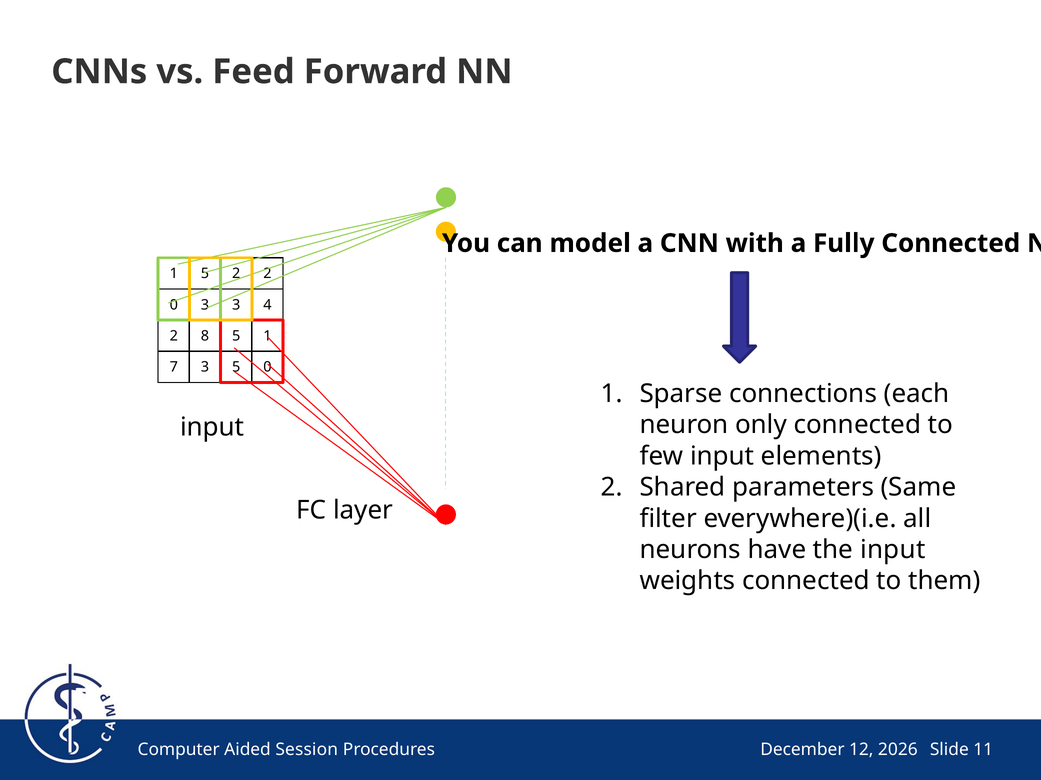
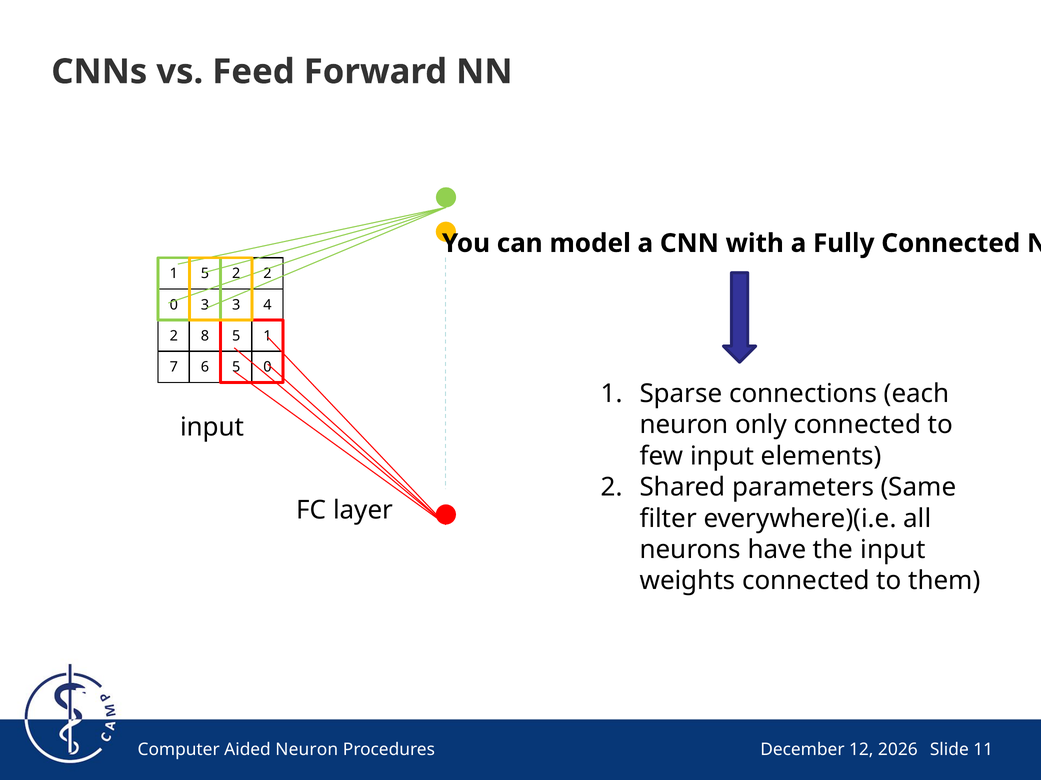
7 3: 3 -> 6 (205, 367)
Aided Session: Session -> Neuron (307, 750)
